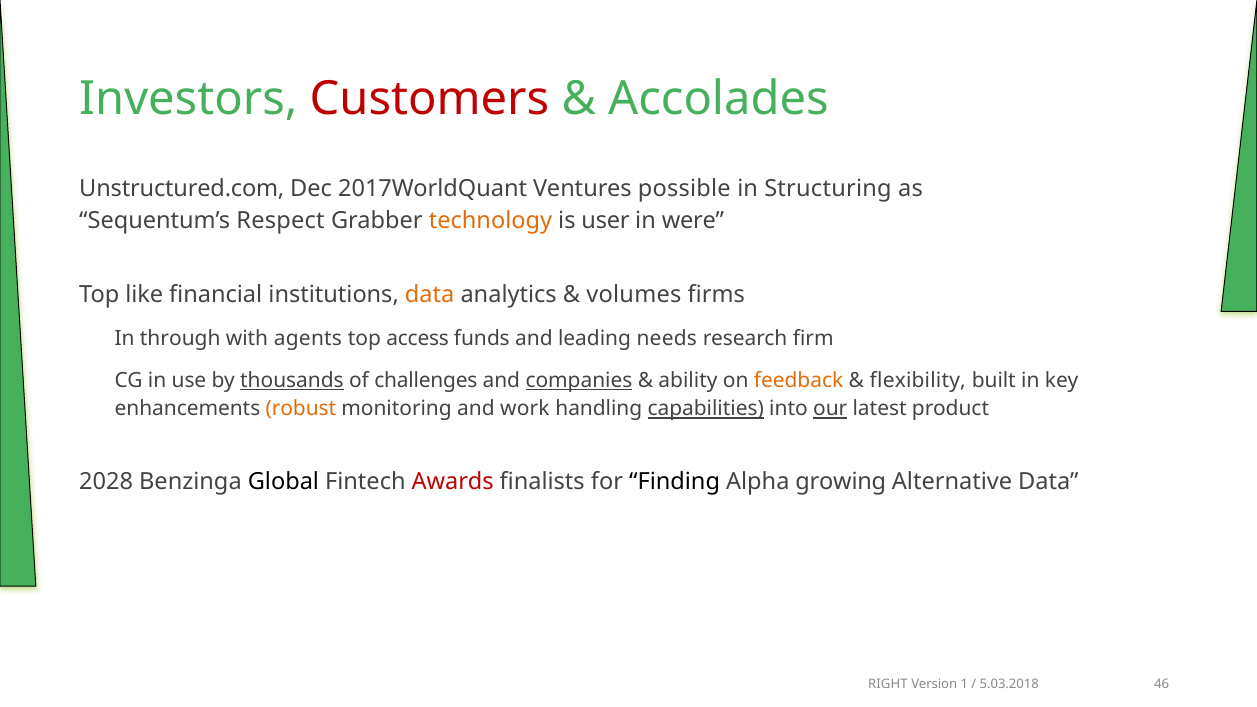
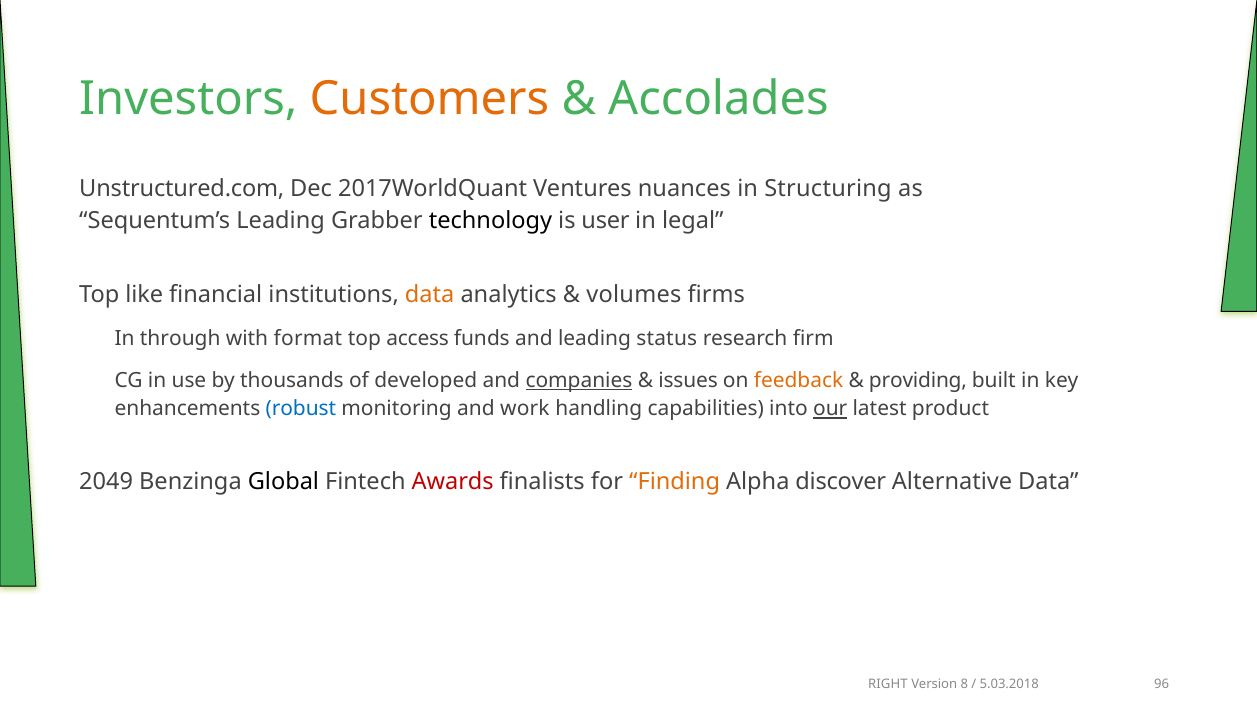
Customers colour: red -> orange (429, 99)
possible: possible -> nuances (684, 188)
Sequentum’s Respect: Respect -> Leading (281, 221)
technology colour: orange -> black (490, 221)
were: were -> legal (693, 221)
agents: agents -> format (308, 338)
needs: needs -> status (667, 338)
thousands underline: present -> none (292, 380)
challenges: challenges -> developed (426, 380)
ability: ability -> issues (688, 380)
flexibility: flexibility -> providing (918, 380)
robust colour: orange -> blue (301, 409)
capabilities underline: present -> none (706, 409)
2028: 2028 -> 2049 (106, 482)
Finding colour: black -> orange (675, 482)
growing: growing -> discover (841, 482)
1: 1 -> 8 (964, 684)
46: 46 -> 96 (1162, 684)
